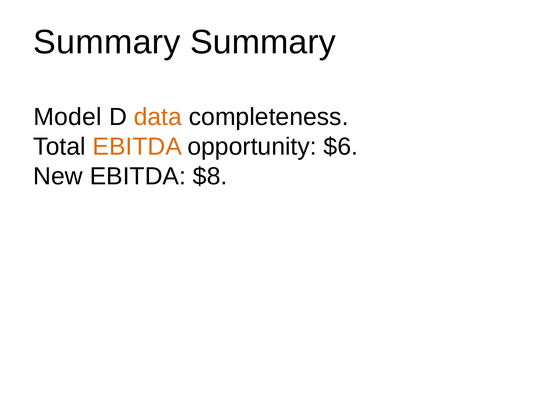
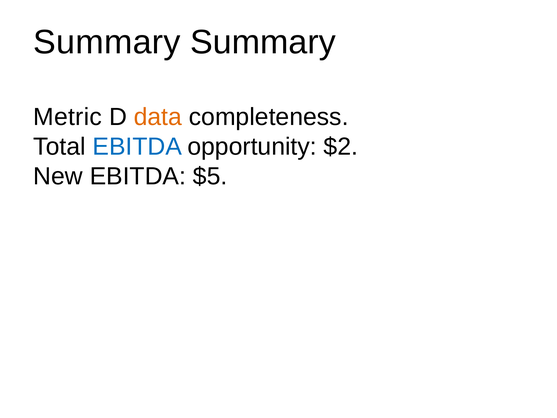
Model: Model -> Metric (68, 117)
EBITDA colour: orange -> blue (137, 147)
$6: $6 -> $2 (341, 147)
$8: $8 -> $5 (210, 176)
